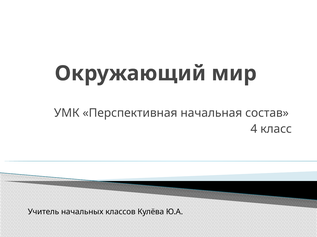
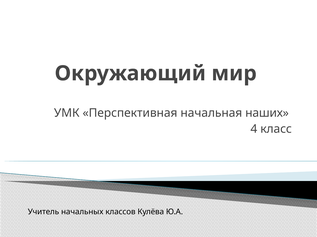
состав: состав -> наших (267, 113)
